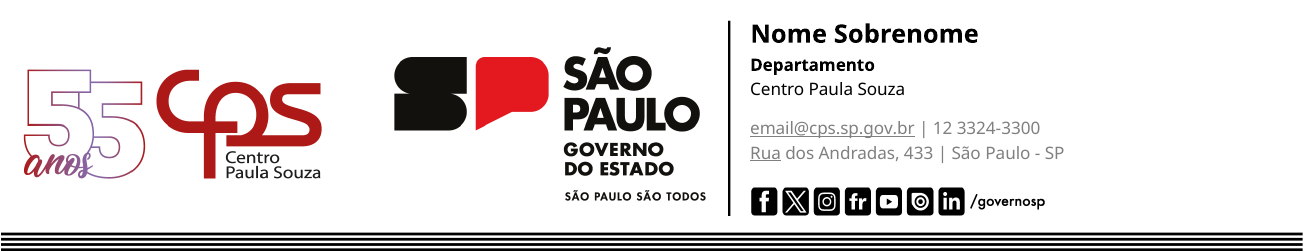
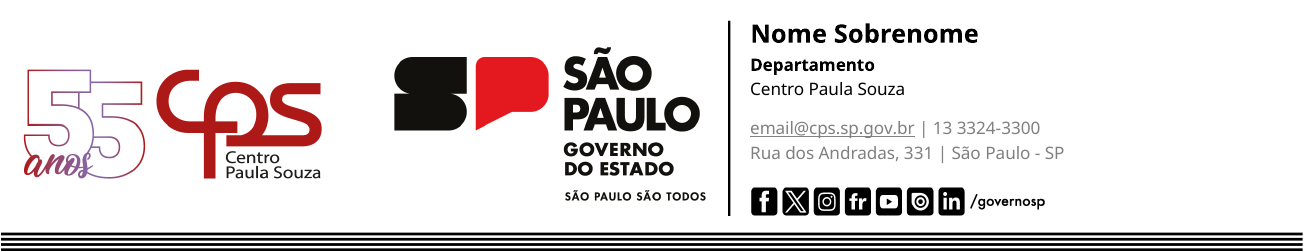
12: 12 -> 13 (943, 129)
Rua underline: present -> none (766, 153)
433: 433 -> 331 (919, 153)
